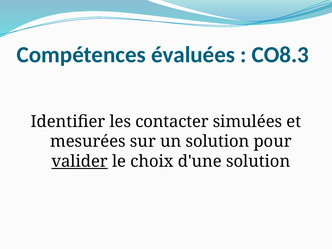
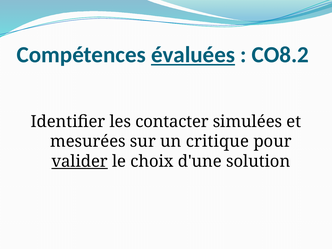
évaluées underline: none -> present (193, 55)
CO8.3: CO8.3 -> CO8.2 (280, 55)
un solution: solution -> critique (217, 141)
